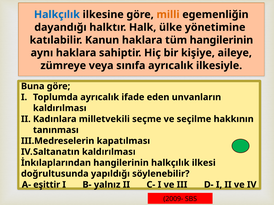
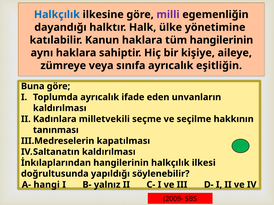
milli colour: orange -> purple (168, 15)
ilkesiyle: ilkesiyle -> eşitliğin (219, 66)
eşittir: eşittir -> hangi (47, 185)
